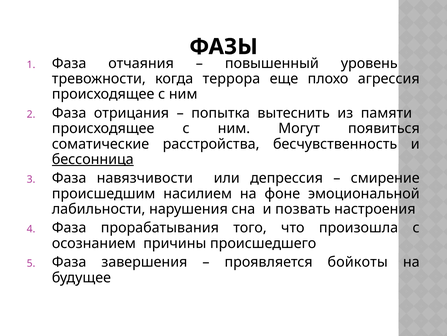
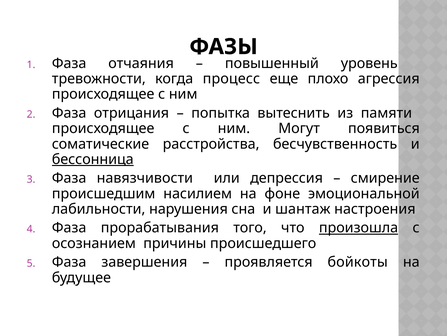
террора: террора -> процесс (231, 79)
позвать: позвать -> шантаж (303, 209)
произошла underline: none -> present (359, 227)
